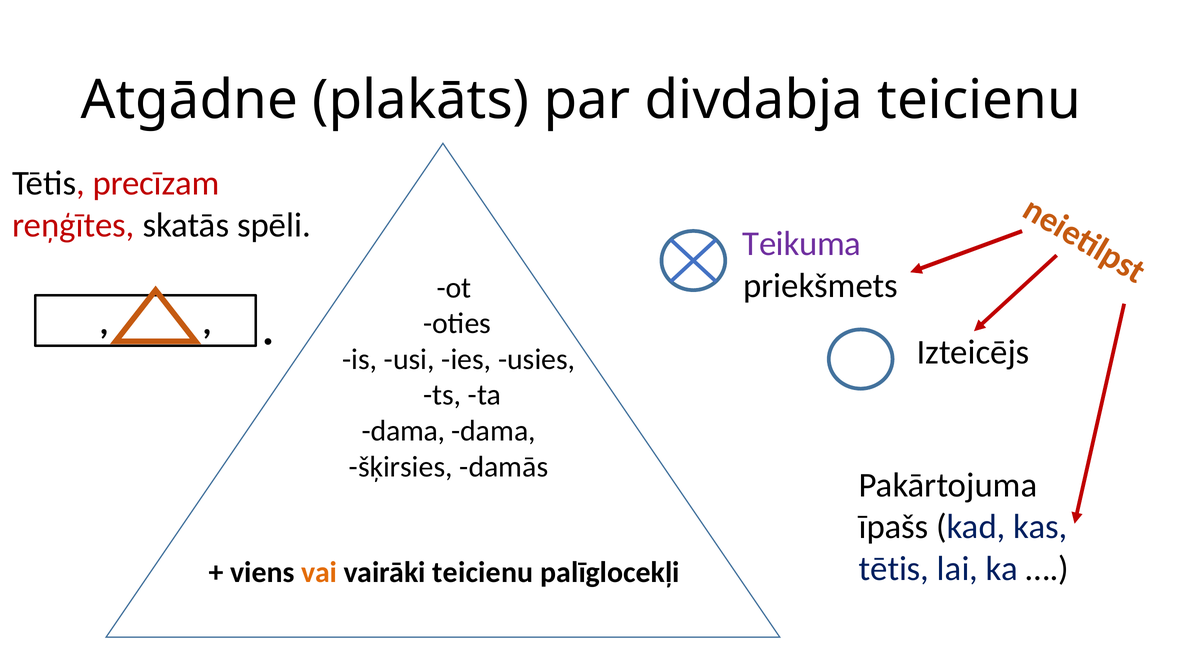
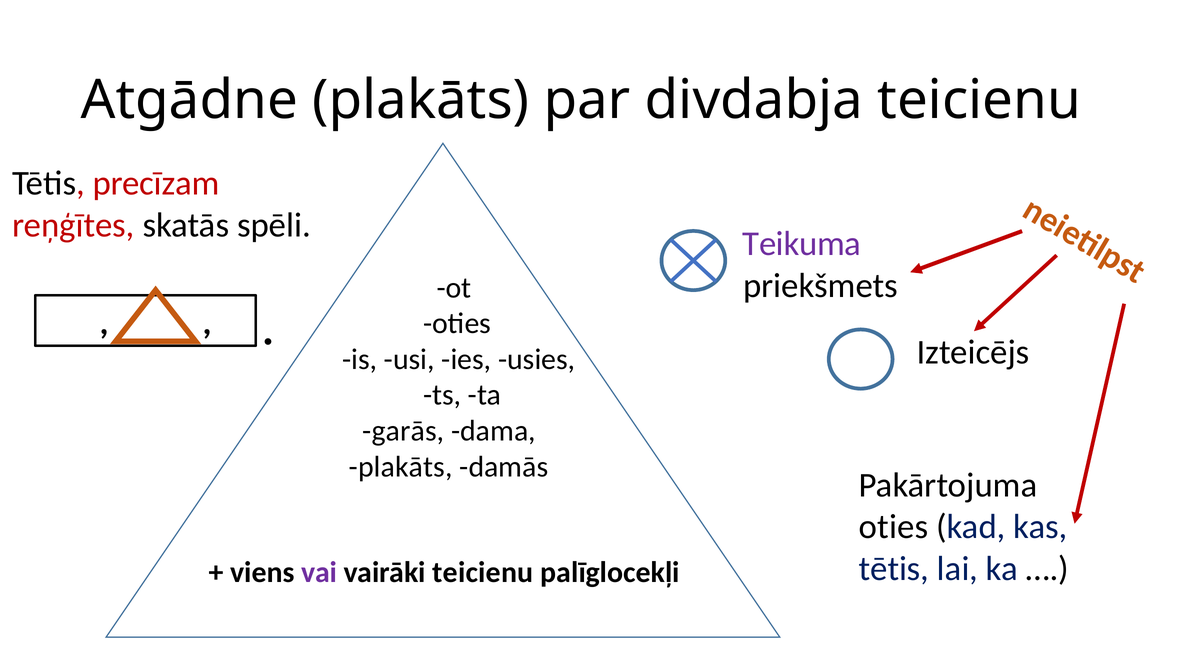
dama: dama -> garās (403, 431)
šķirsies: šķirsies -> plakāts (401, 467)
īpašs: īpašs -> oties (894, 527)
vai colour: orange -> purple (319, 573)
